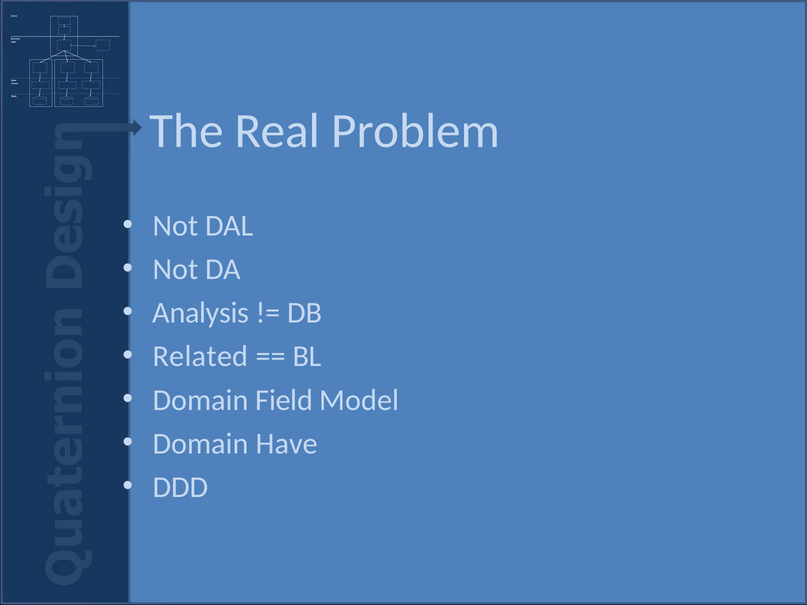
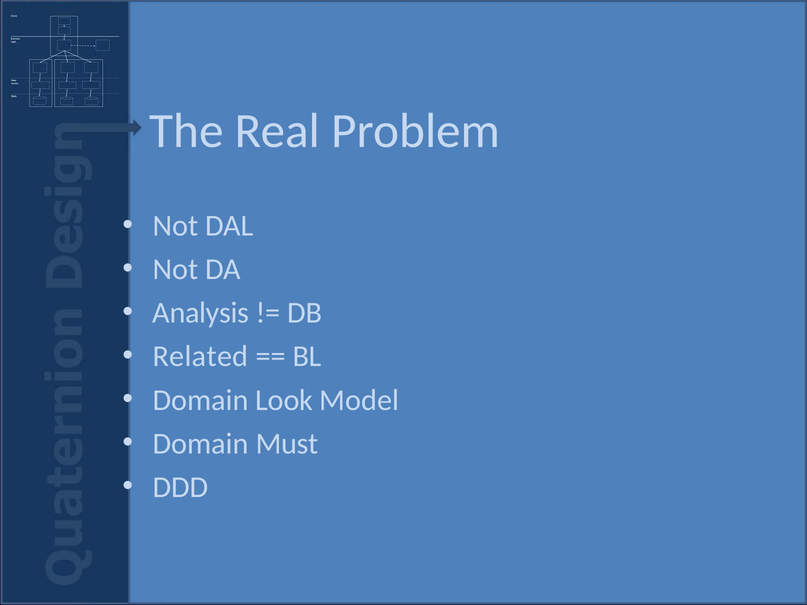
Field: Field -> Look (284, 400)
Have: Have -> Must (287, 444)
